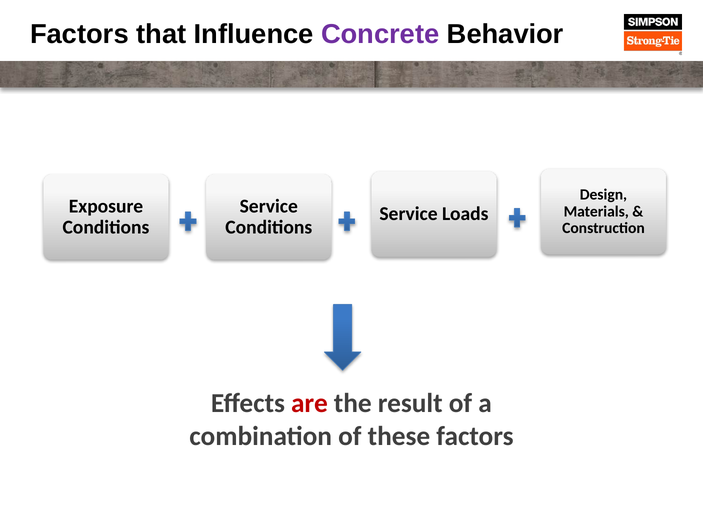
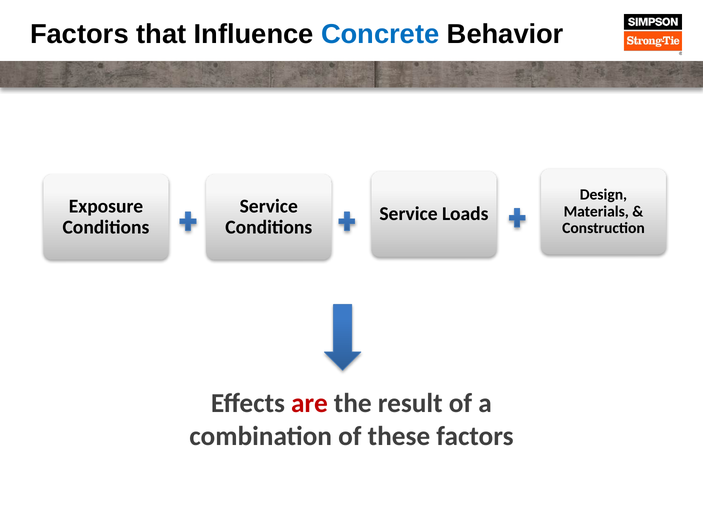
Concrete colour: purple -> blue (380, 34)
